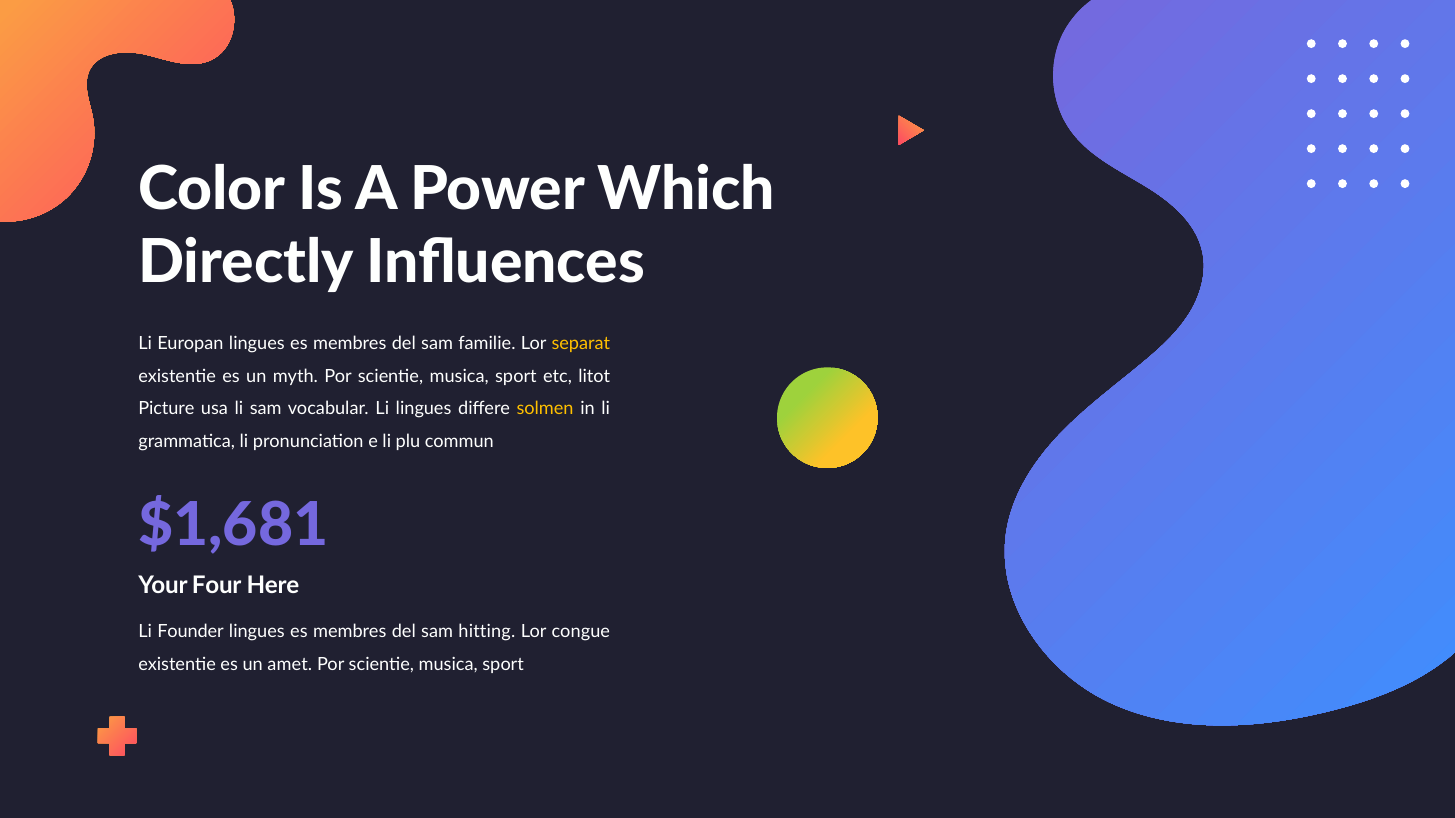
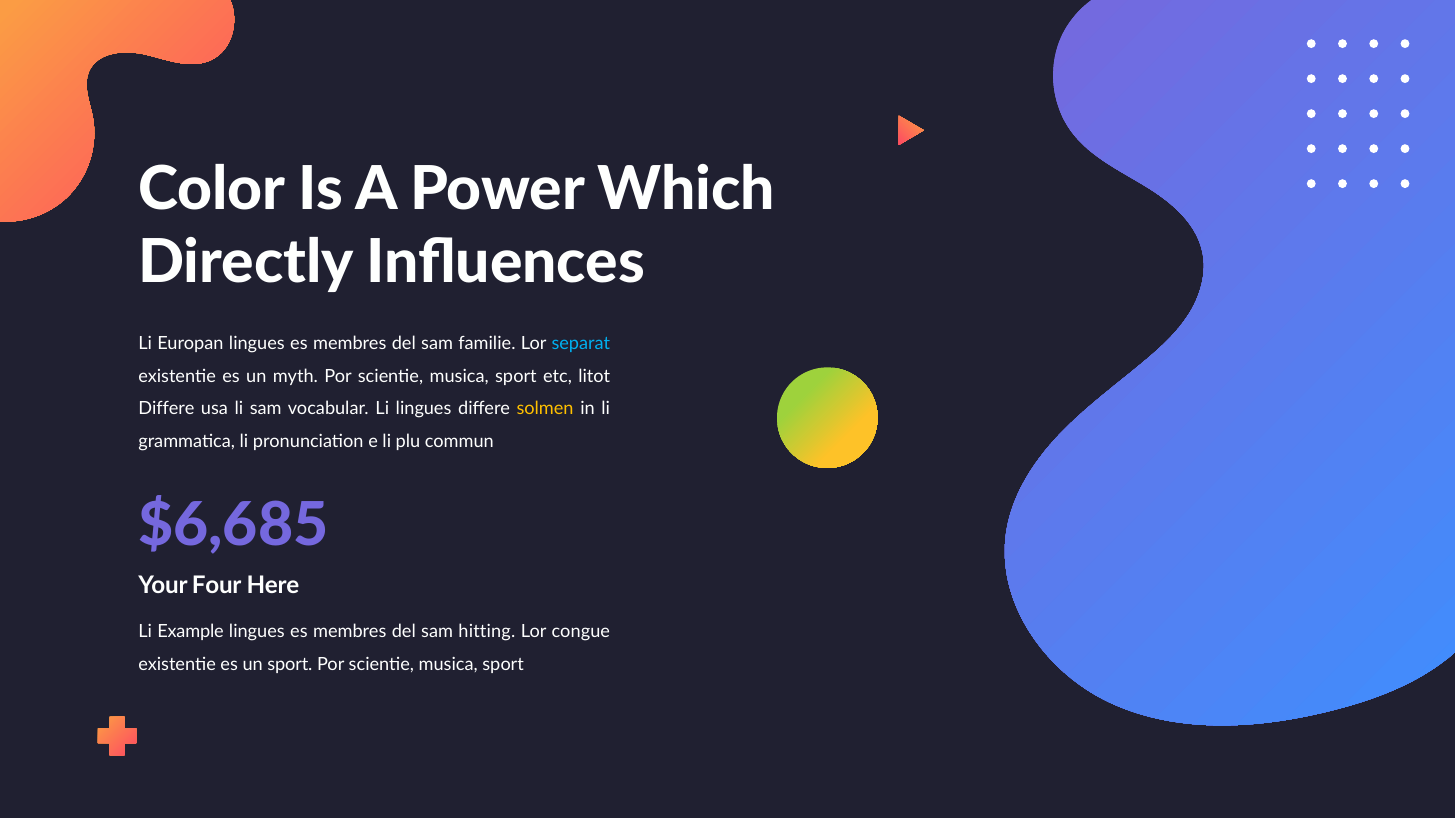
separat colour: yellow -> light blue (581, 344)
Picture: Picture -> Differe (166, 409)
$1,681: $1,681 -> $6,685 (233, 526)
Founder: Founder -> Example (191, 632)
un amet: amet -> sport (290, 665)
